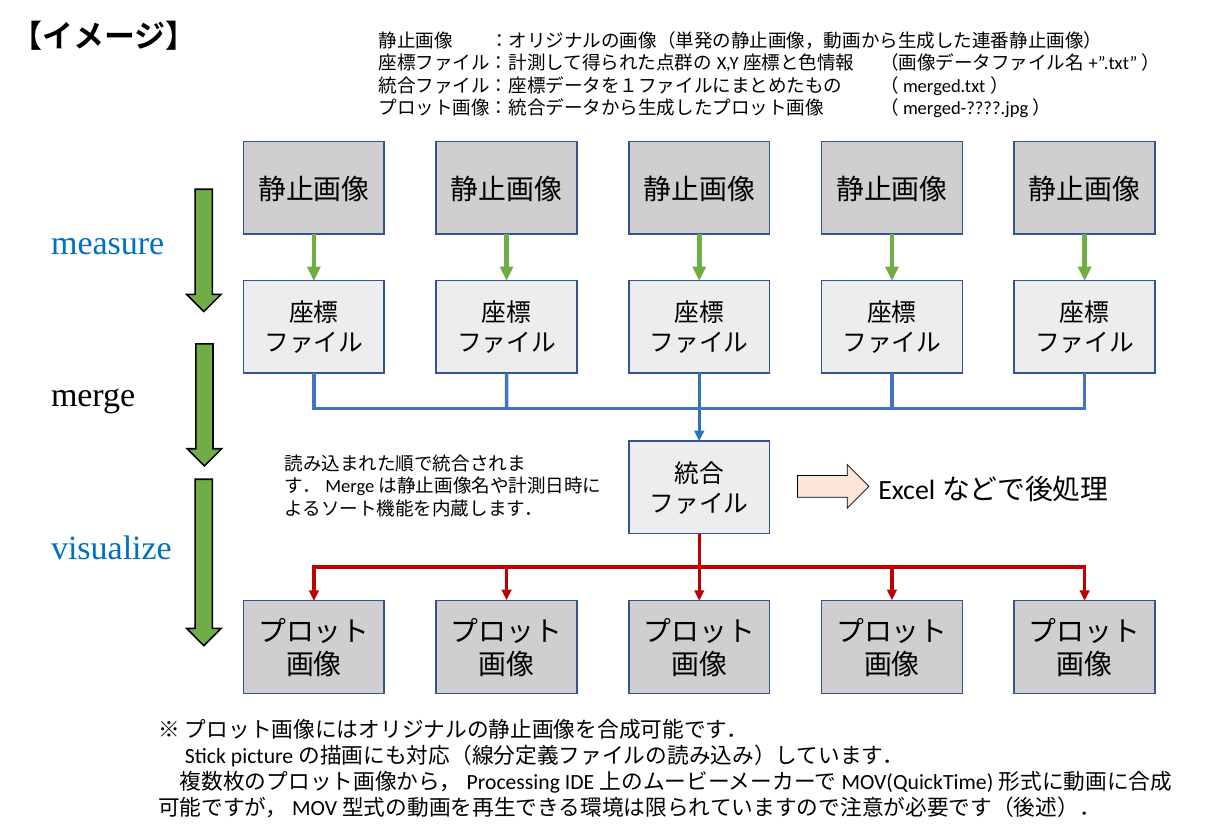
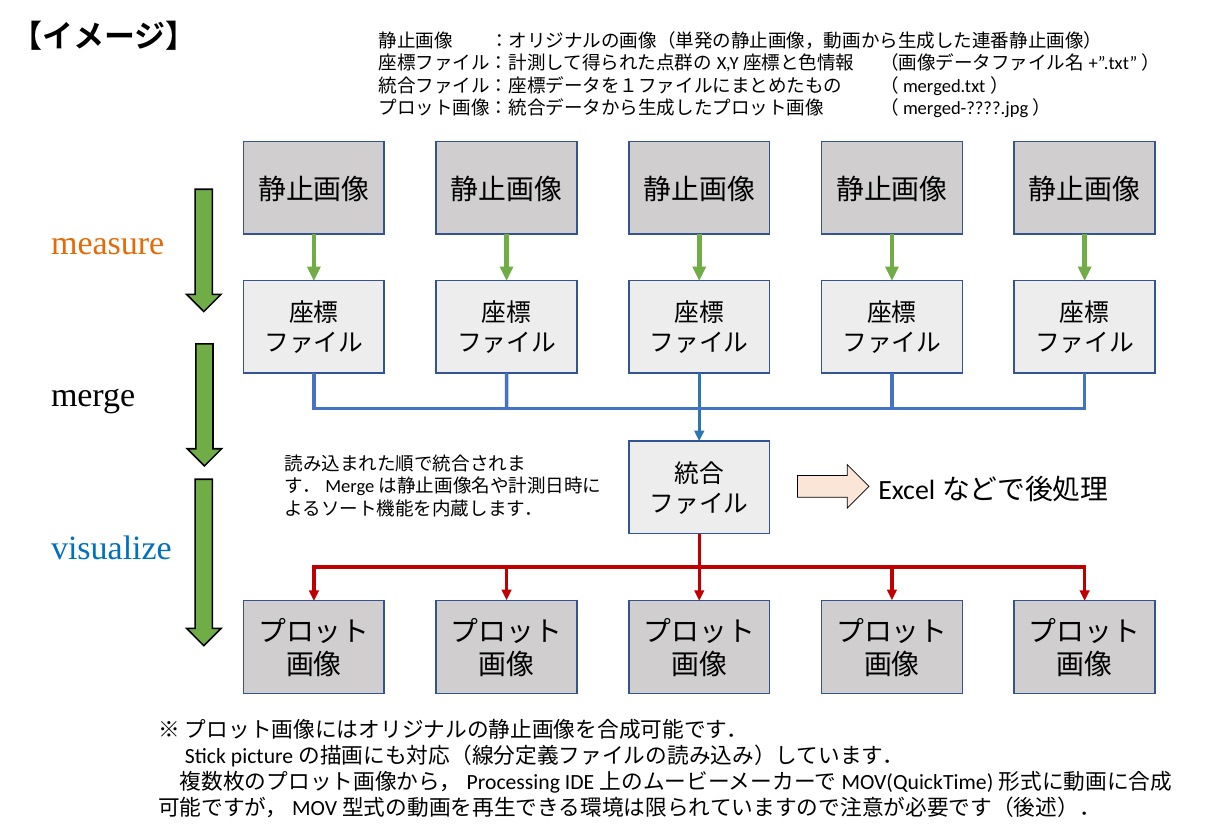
measure colour: blue -> orange (108, 243)
